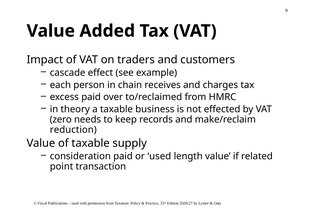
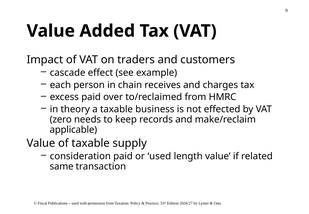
reduction: reduction -> applicable (73, 130)
point: point -> same (62, 166)
